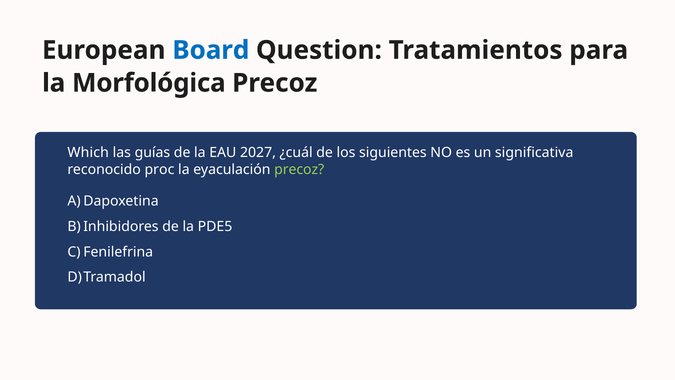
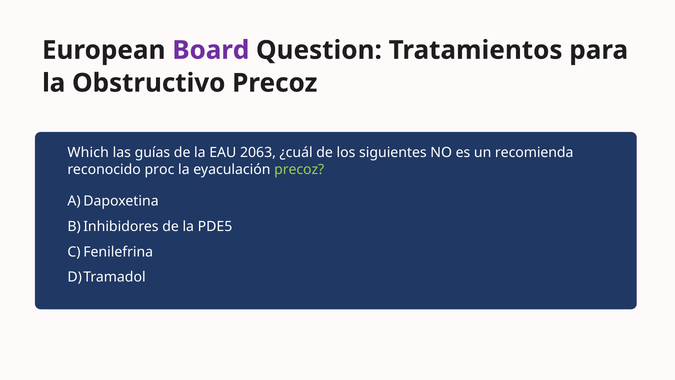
Board colour: blue -> purple (211, 50)
Morfológica: Morfológica -> Obstructivo (149, 83)
2027: 2027 -> 2063 (258, 153)
significativa: significativa -> recomienda (534, 153)
